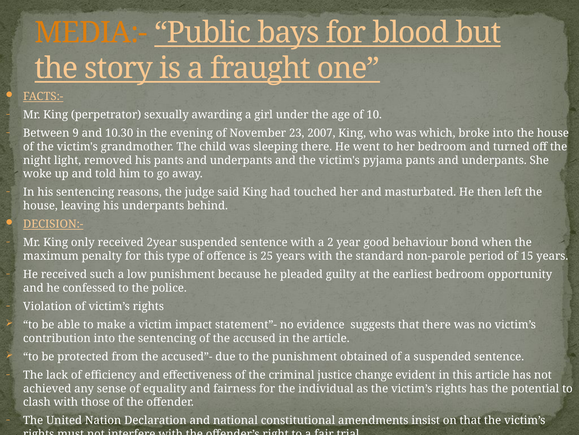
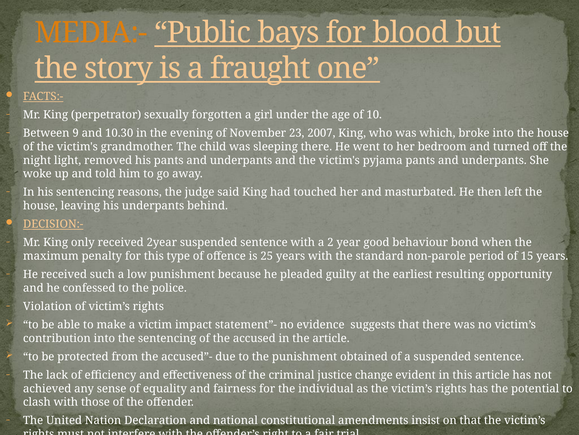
awarding: awarding -> forgotten (217, 115)
earliest bedroom: bedroom -> resulting (460, 274)
